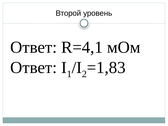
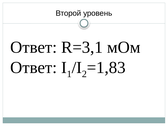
R=4,1: R=4,1 -> R=3,1 (82, 47)
